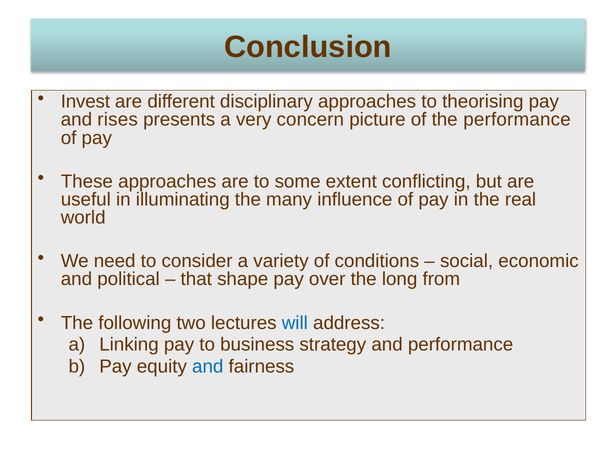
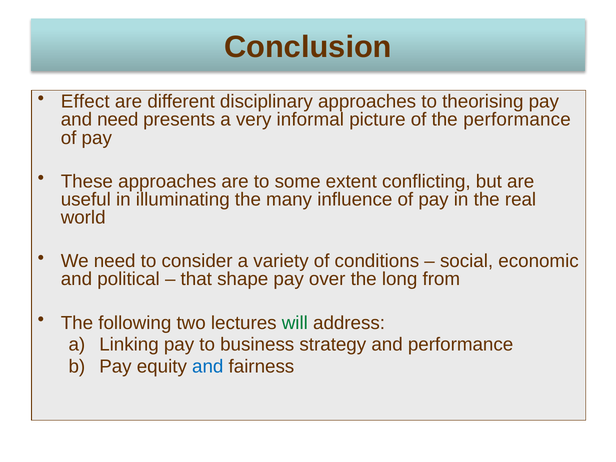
Invest: Invest -> Effect (85, 102)
and rises: rises -> need (118, 120)
concern: concern -> informal (310, 120)
will colour: blue -> green (295, 323)
